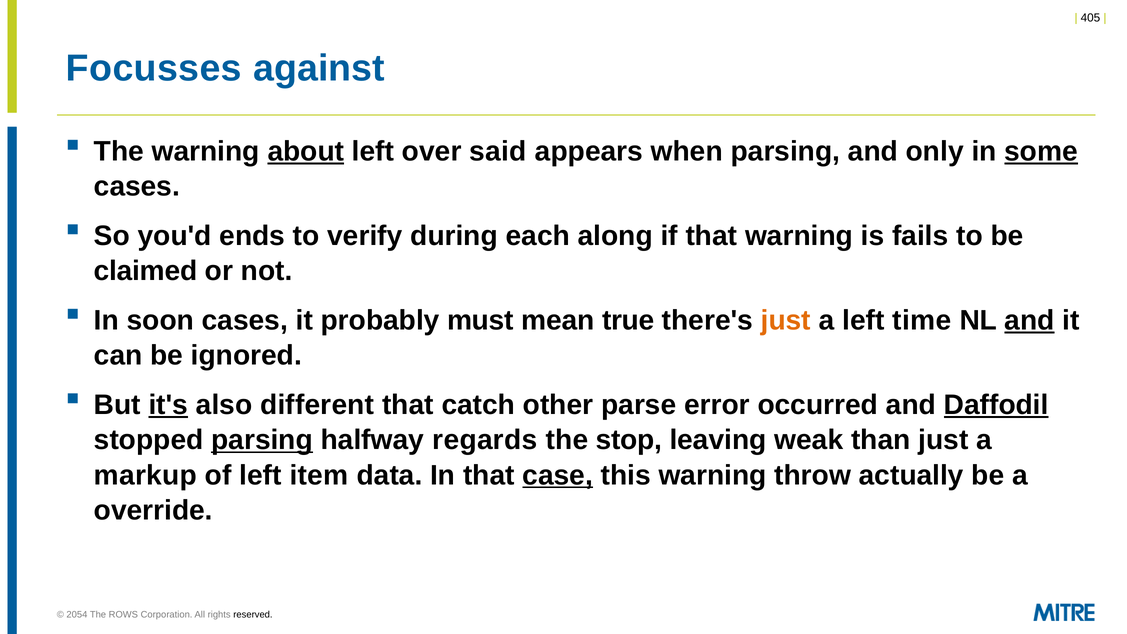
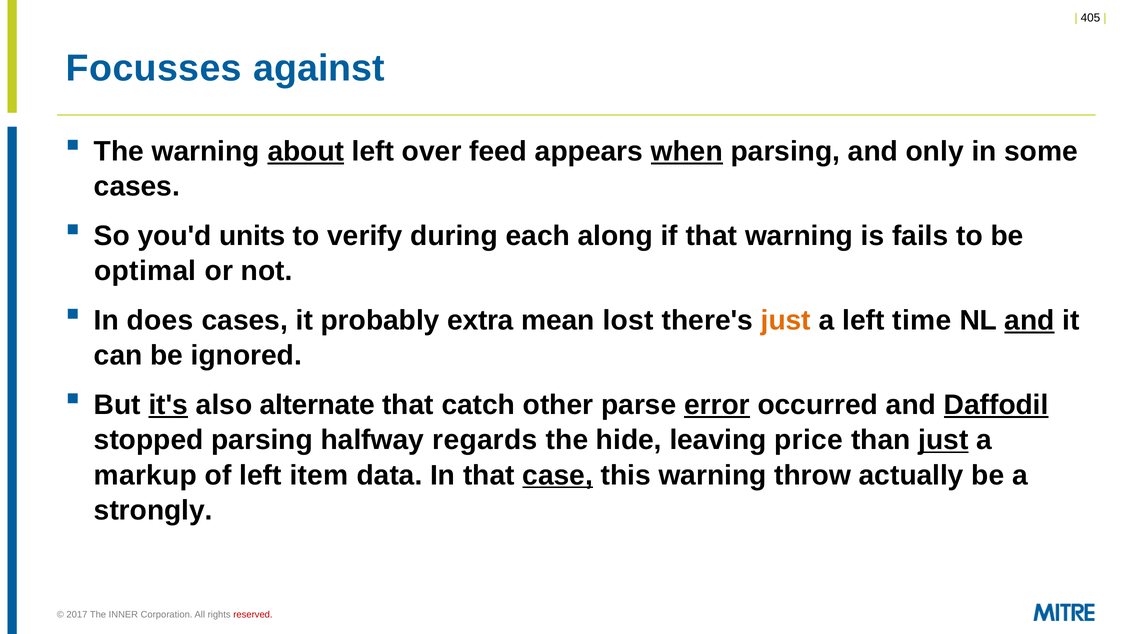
said: said -> feed (498, 151)
when underline: none -> present (687, 151)
some underline: present -> none (1041, 151)
ends: ends -> units (252, 236)
claimed: claimed -> optimal (145, 271)
soon: soon -> does (160, 320)
must: must -> extra (480, 320)
true: true -> lost (628, 320)
different: different -> alternate (317, 405)
error underline: none -> present (717, 405)
parsing underline: present -> none (262, 440)
stop: stop -> hide (629, 440)
weak: weak -> price (809, 440)
just underline: none -> present (943, 440)
override: override -> strongly (153, 510)
2054: 2054 -> 2017 (77, 615)
ROWS: ROWS -> INNER (123, 615)
reserved colour: black -> red (253, 615)
